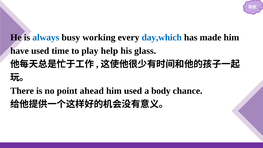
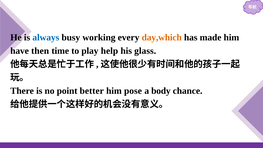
day,which colour: blue -> orange (162, 37)
have used: used -> then (40, 51)
ahead: ahead -> better (92, 91)
him used: used -> pose (133, 91)
